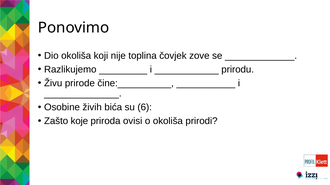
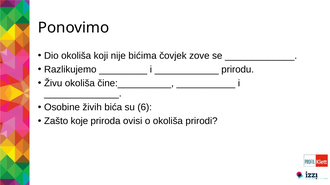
toplina: toplina -> bićima (143, 56)
Živu prirode: prirode -> okoliša (80, 83)
